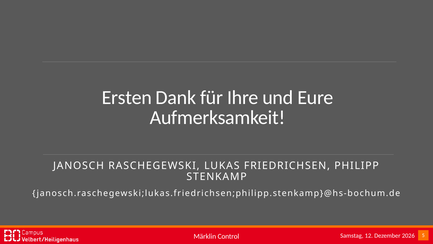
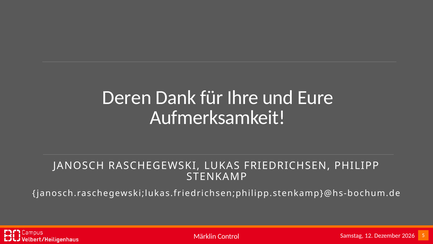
Ersten: Ersten -> Deren (127, 97)
